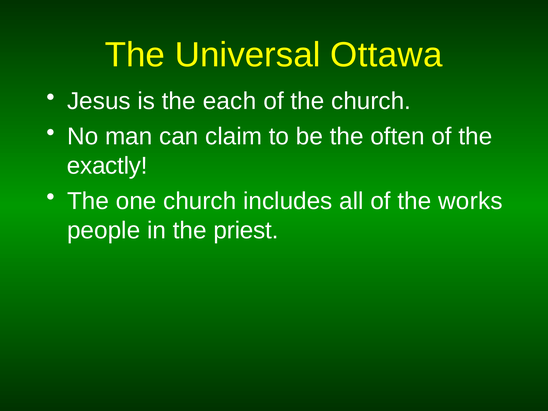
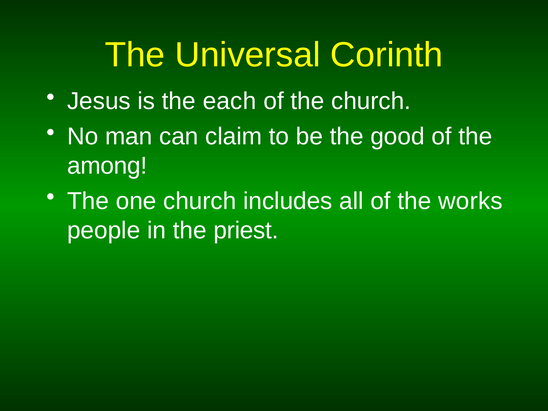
Ottawa: Ottawa -> Corinth (387, 55)
often: often -> good (397, 137)
exactly: exactly -> among (107, 166)
